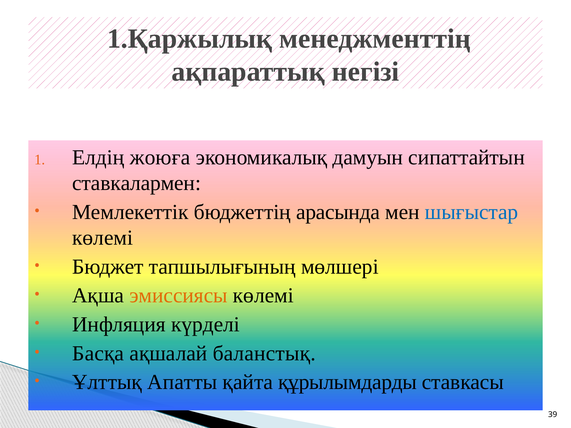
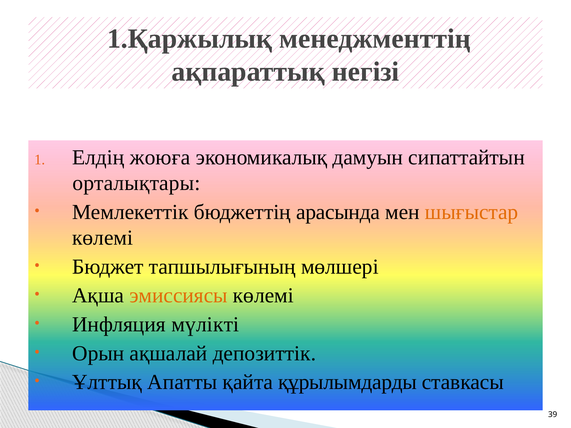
ставкалармен: ставкалармен -> орталықтары (136, 183)
шығыстар colour: blue -> orange (472, 212)
күрделі: күрделі -> мүлікті (205, 325)
Басқа: Басқа -> Орын (98, 353)
баланстық: баланстық -> депозиттік (264, 353)
